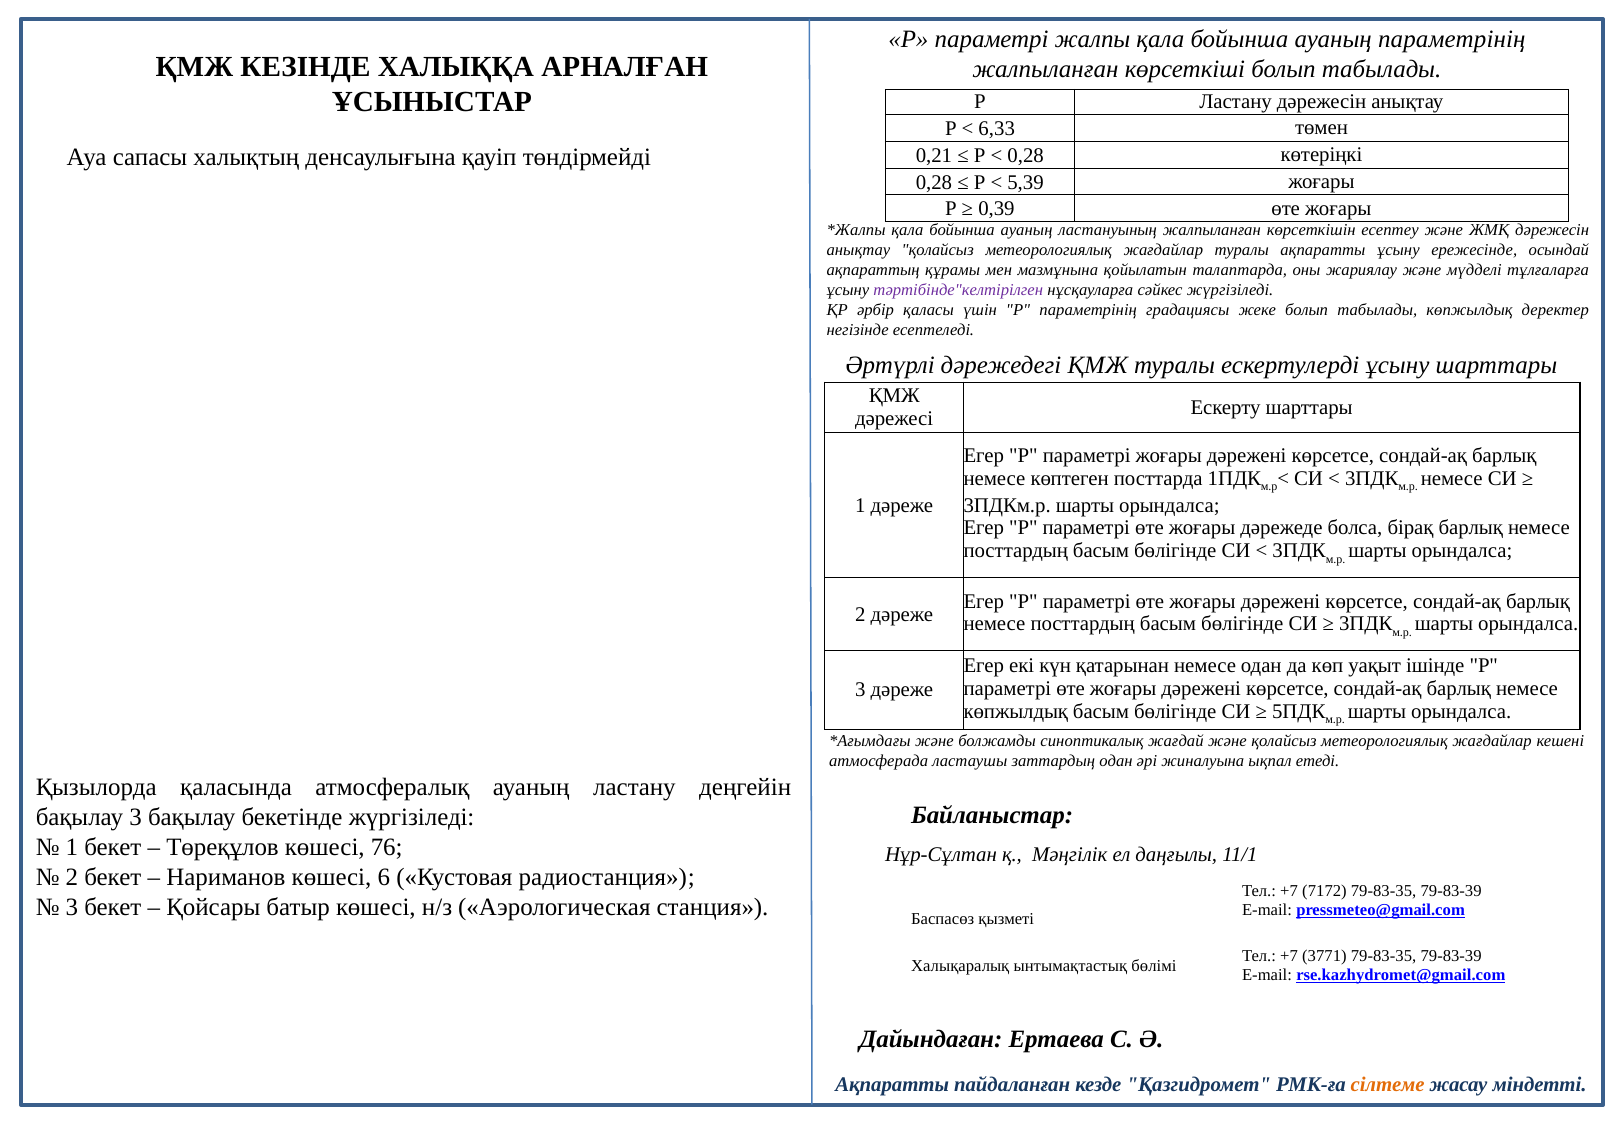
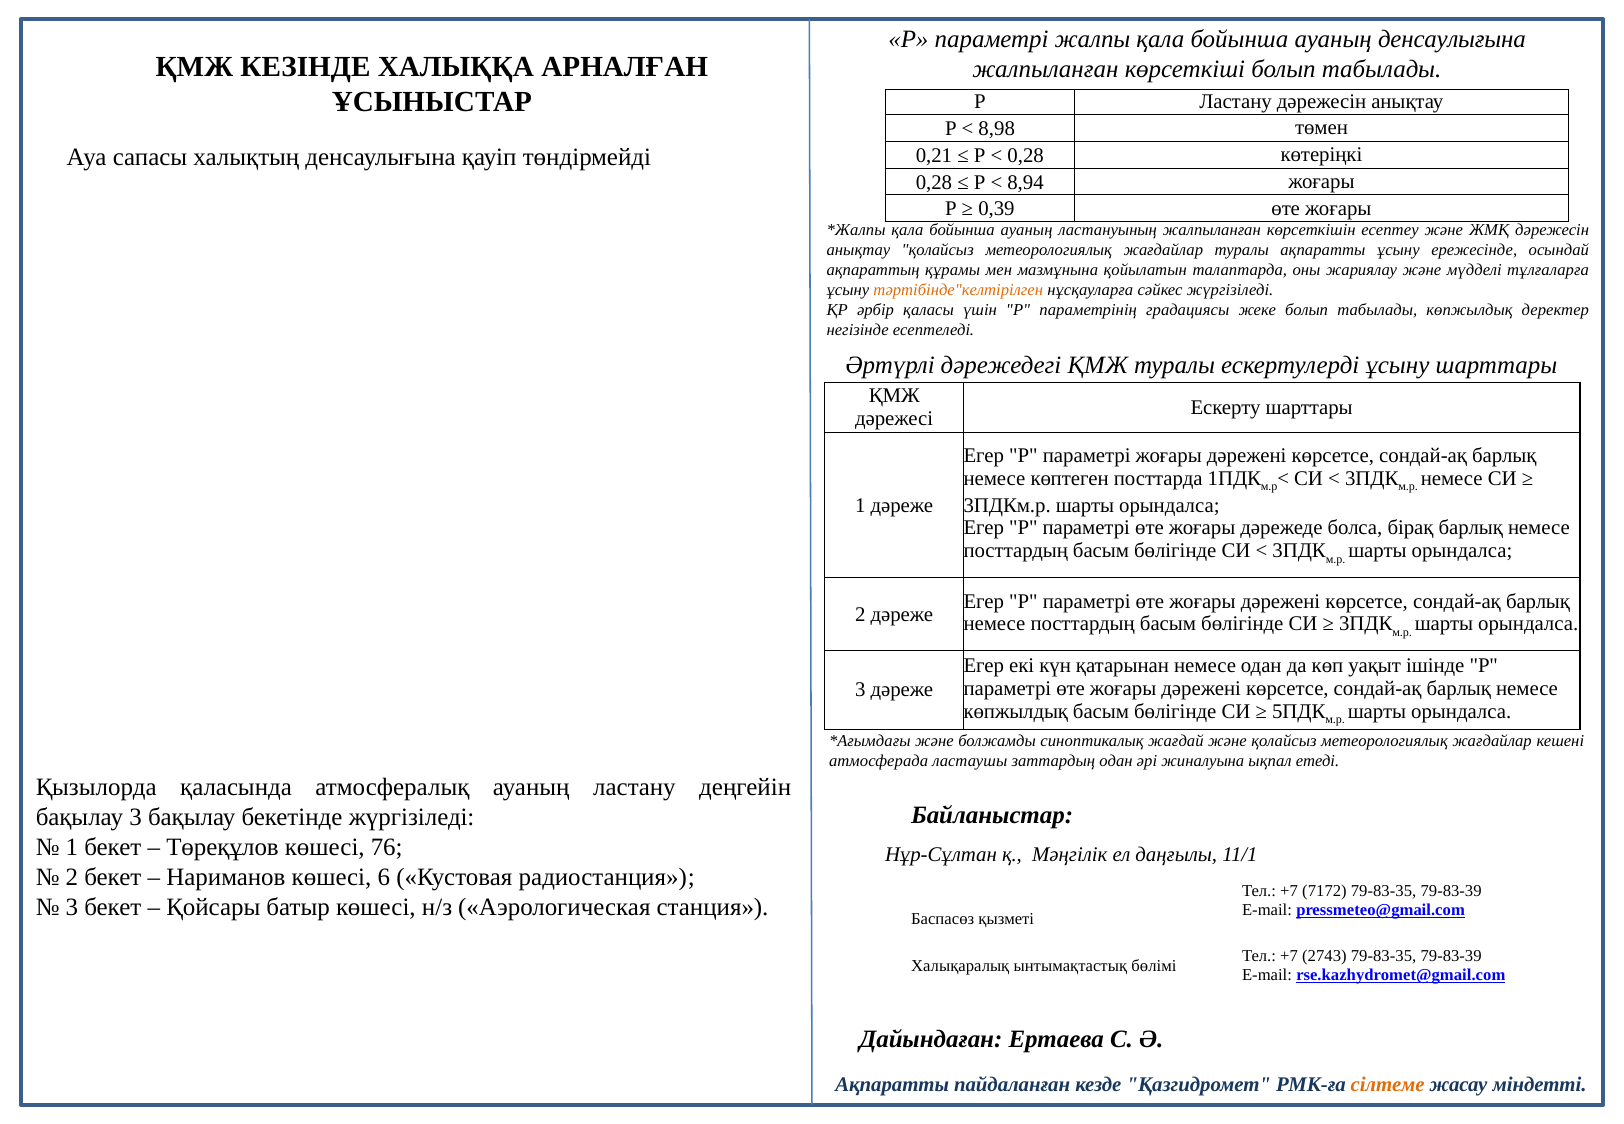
ауаның параметрінің: параметрінің -> денсаулығына (1452, 39)
6,33: 6,33 -> 8,98 (997, 129)
5,39: 5,39 -> 8,94 (1026, 182)
тәртібінде"келтірілген colour: purple -> orange (958, 290)
3771: 3771 -> 2743 (1324, 957)
